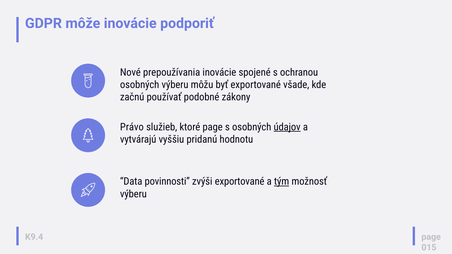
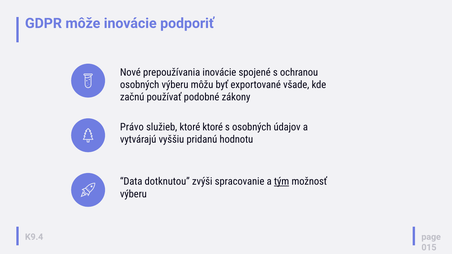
ktoré page: page -> ktoré (213, 127)
údajov underline: present -> none (287, 127)
povinnosti: povinnosti -> dotknutou (167, 182)
zvýši exportované: exportované -> spracovanie (240, 182)
